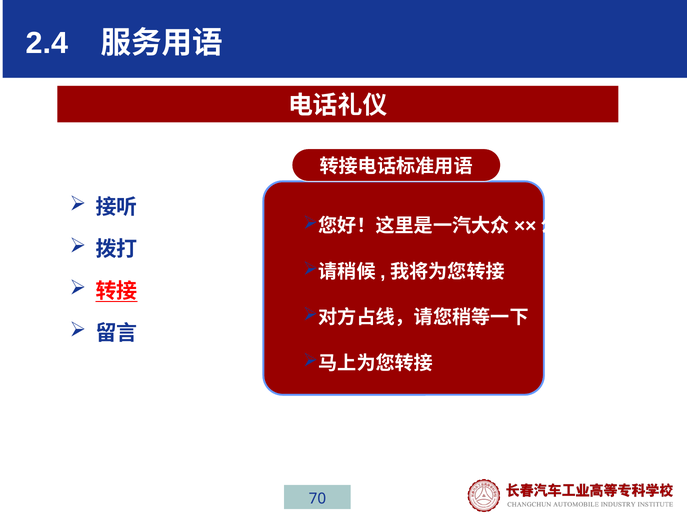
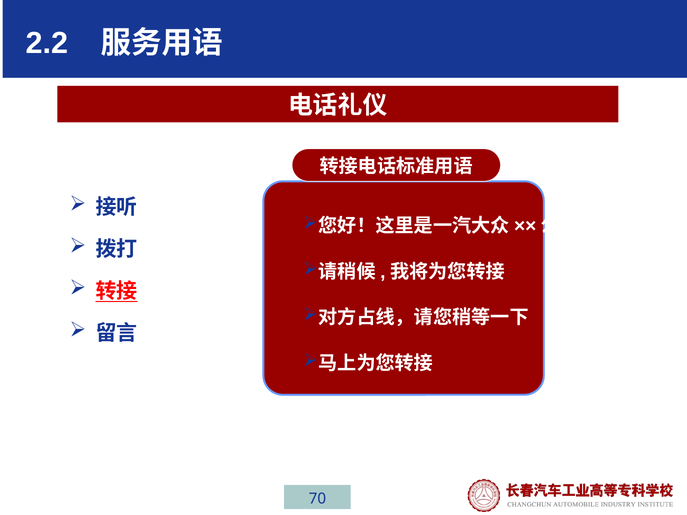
2.4: 2.4 -> 2.2 (47, 43)
